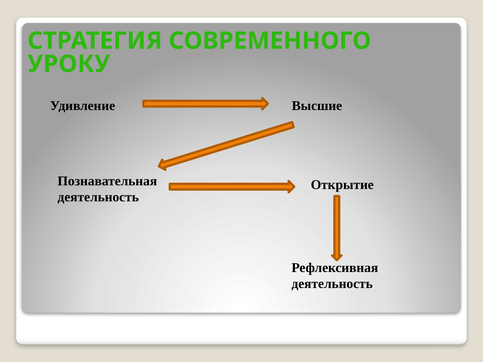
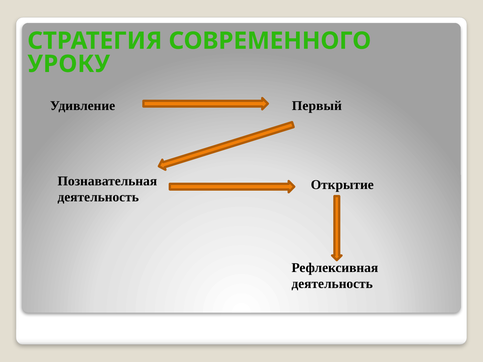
Высшие: Высшие -> Первый (317, 106)
